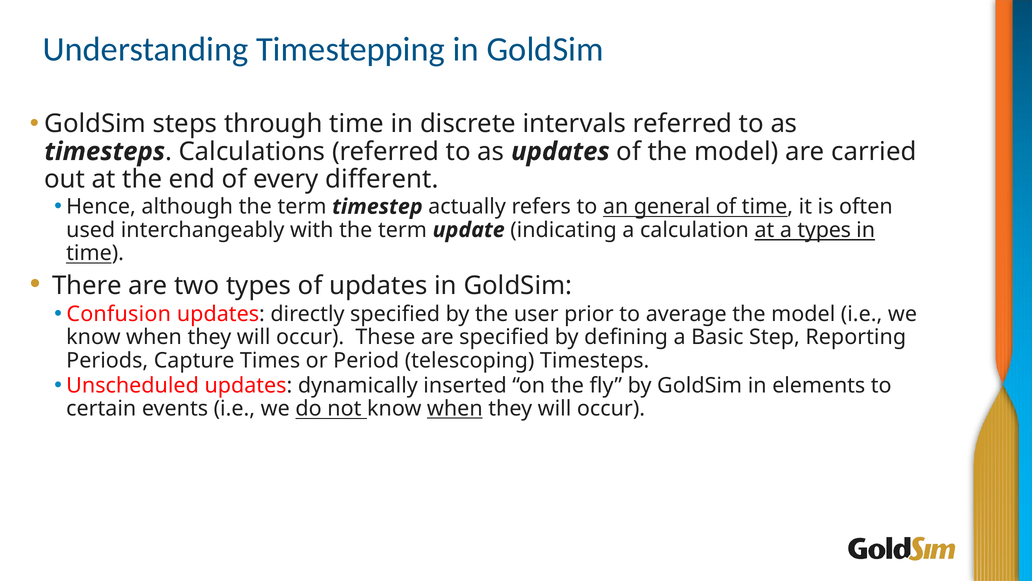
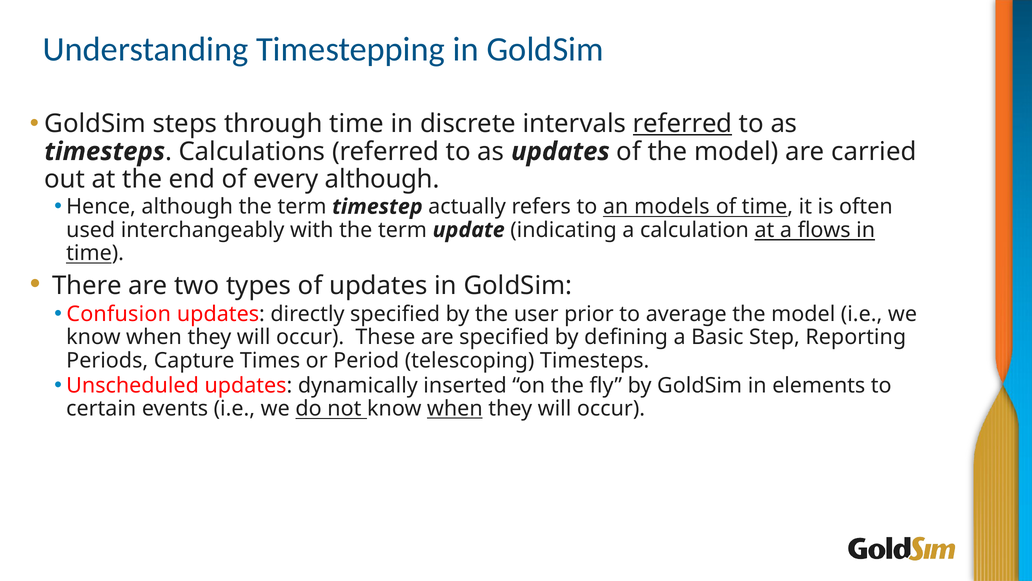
referred underline: none -> present (683, 124)
every different: different -> although (382, 179)
general: general -> models (672, 207)
a types: types -> flows (824, 230)
